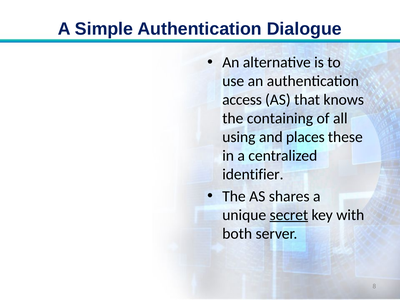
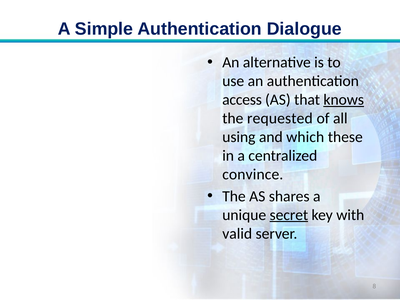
knows underline: none -> present (344, 100)
containing: containing -> requested (280, 118)
places: places -> which (305, 137)
identifier: identifier -> convince (253, 174)
both: both -> valid (237, 234)
